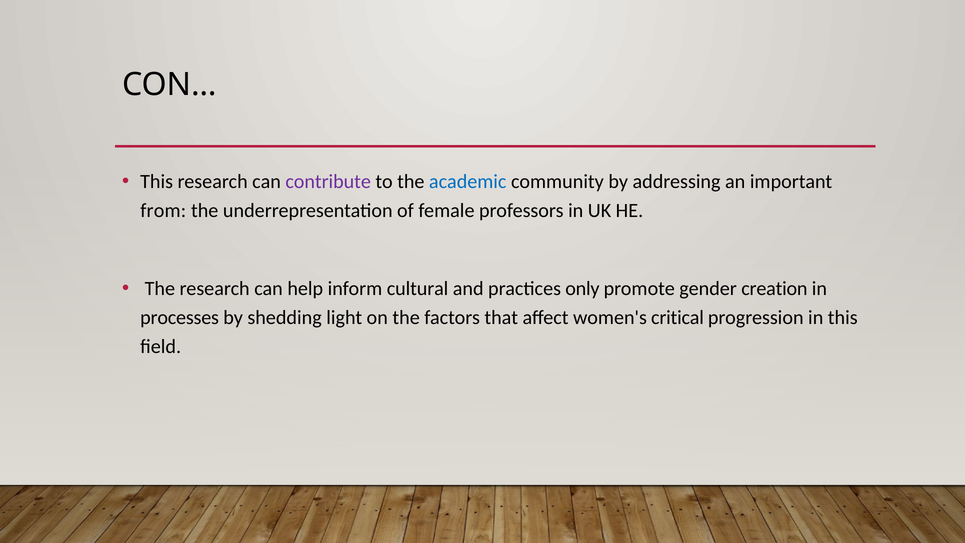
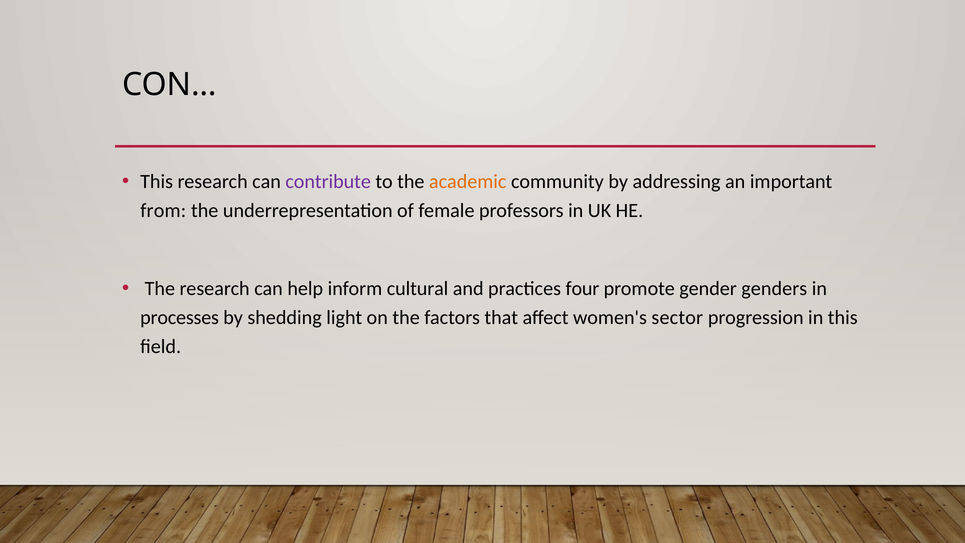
academic colour: blue -> orange (468, 181)
only: only -> four (582, 288)
creation: creation -> genders (774, 288)
critical: critical -> sector (677, 317)
